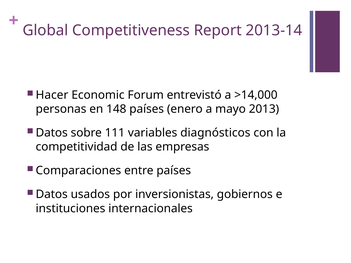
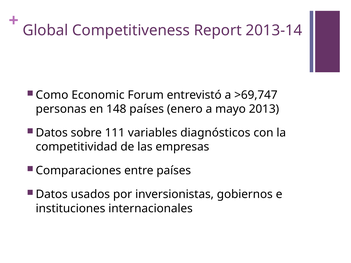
Hacer: Hacer -> Como (52, 95)
>14,000: >14,000 -> >69,747 (256, 95)
